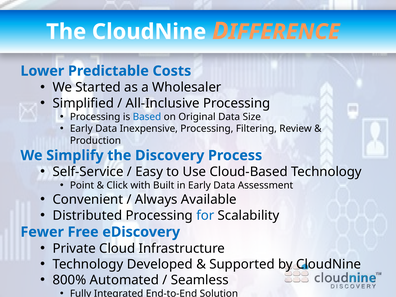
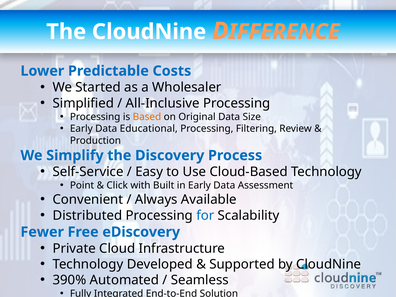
Based colour: blue -> orange (147, 117)
Inexpensive: Inexpensive -> Educational (149, 129)
800%: 800% -> 390% (69, 280)
